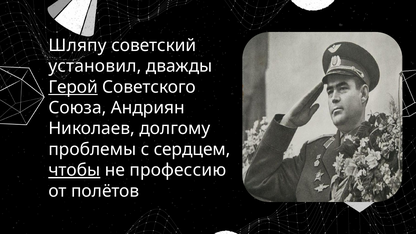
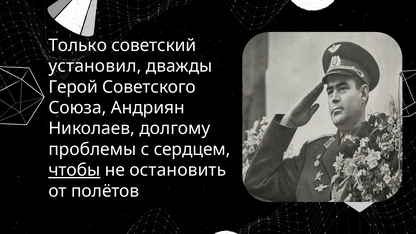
Шляпу: Шляпу -> Только (78, 45)
Герой underline: present -> none (73, 87)
профессию: профессию -> остановить (178, 170)
